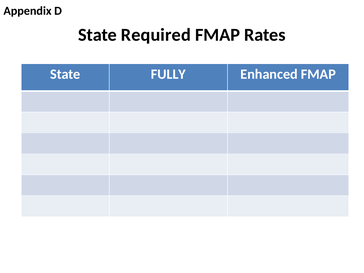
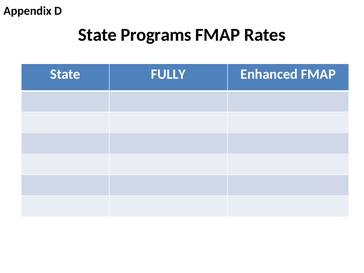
Required: Required -> Programs (156, 35)
